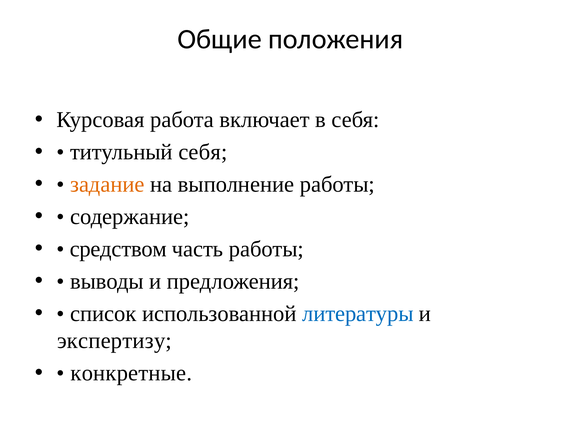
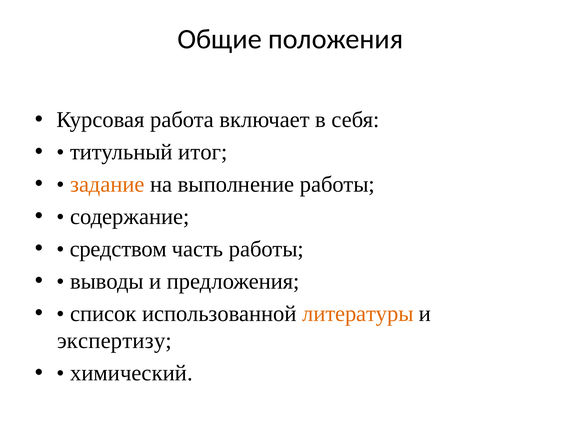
титульный себя: себя -> итог (203, 152)
литературы colour: blue -> orange (358, 314)
конкретные: конкретные -> химический (131, 373)
